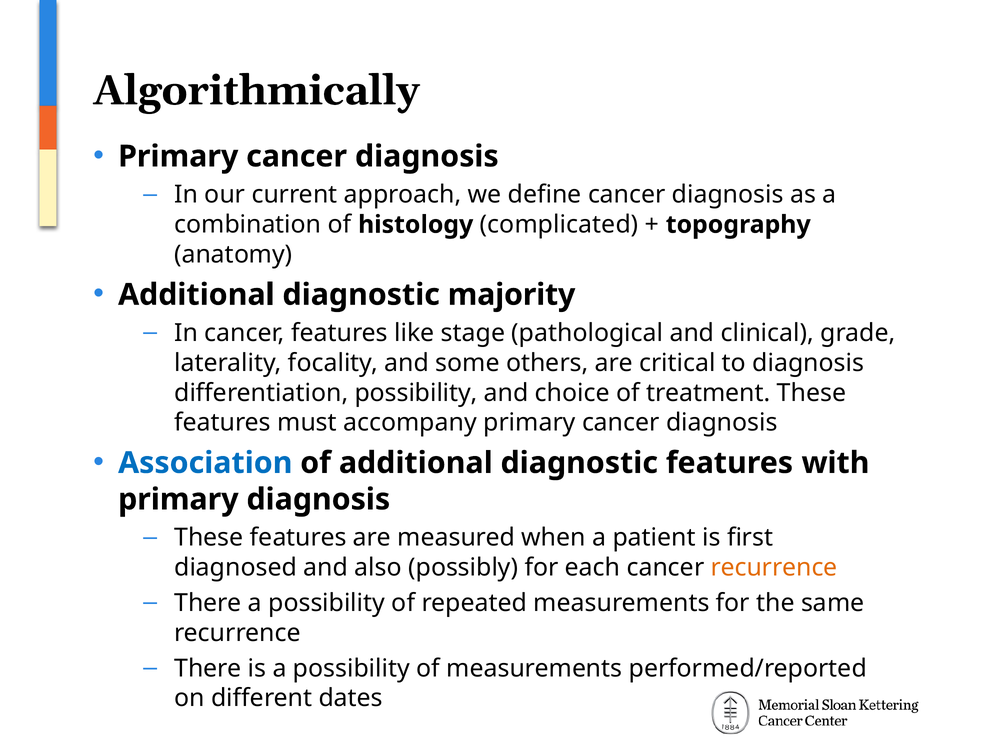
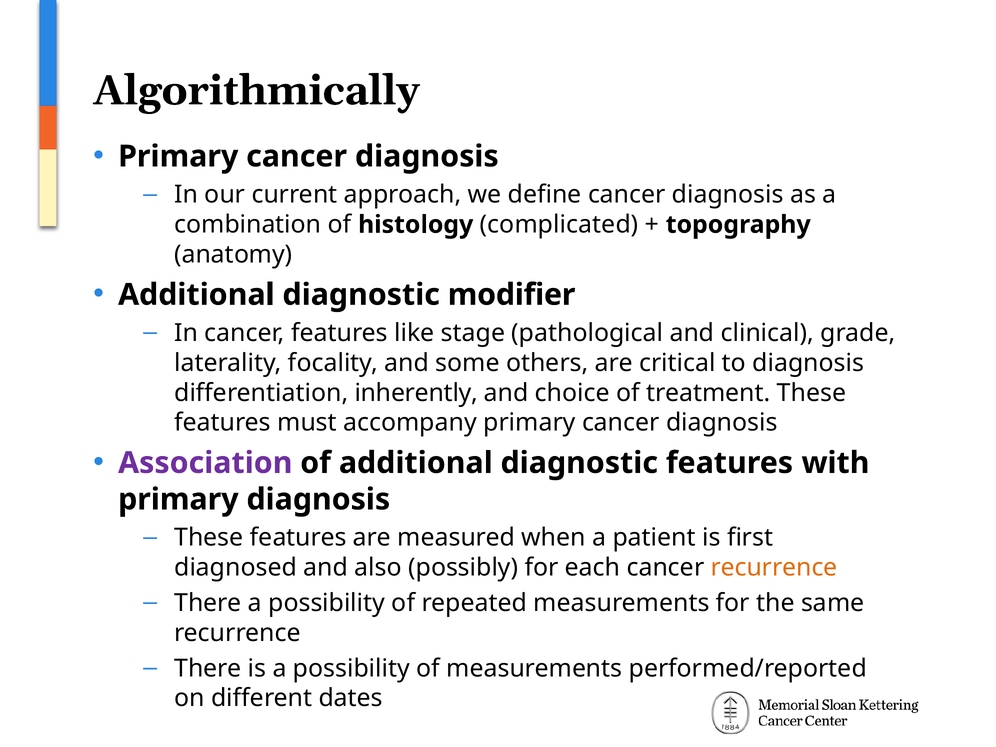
majority: majority -> modifier (512, 295)
differentiation possibility: possibility -> inherently (416, 393)
Association colour: blue -> purple (205, 463)
